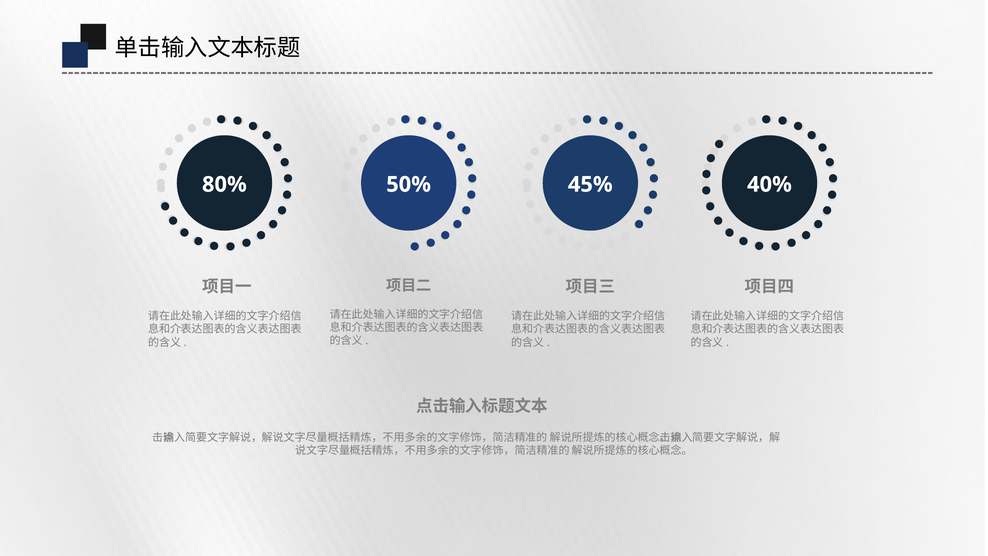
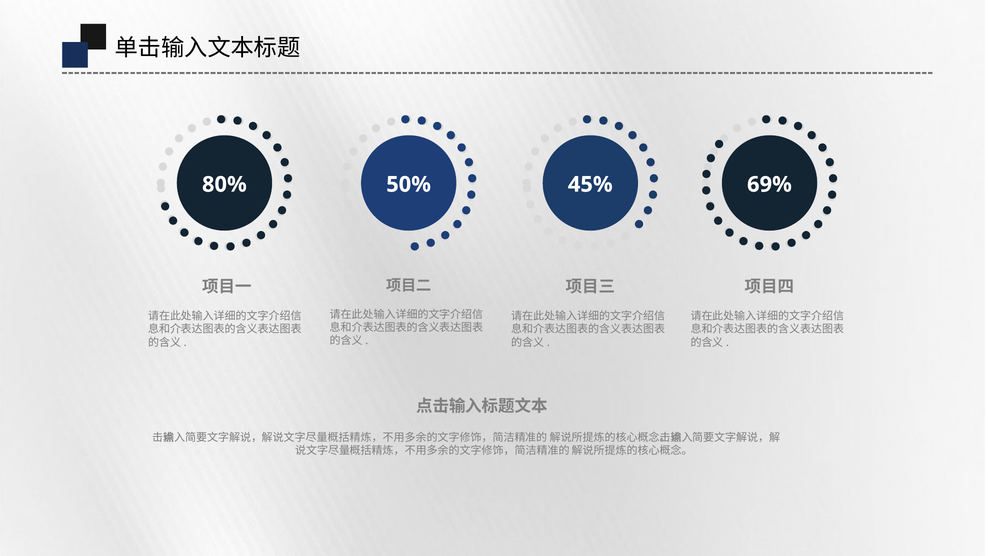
40%: 40% -> 69% (769, 184)
